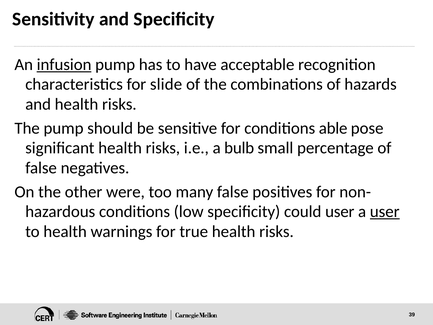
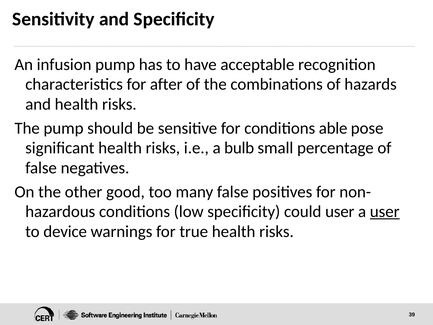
infusion underline: present -> none (64, 64)
slide: slide -> after (166, 84)
were: were -> good (125, 192)
to health: health -> device (65, 231)
